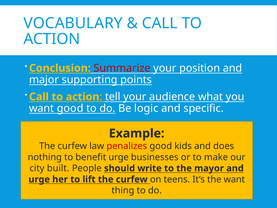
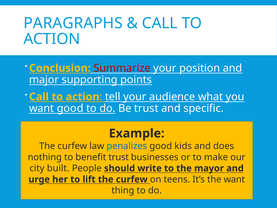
VOCABULARY: VOCABULARY -> PARAGRAPHS (73, 23)
Be logic: logic -> trust (146, 108)
penalizes colour: red -> blue (127, 146)
benefit urge: urge -> trust (119, 157)
